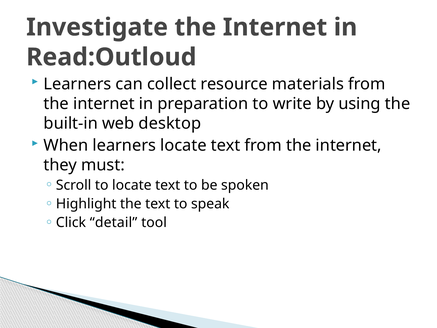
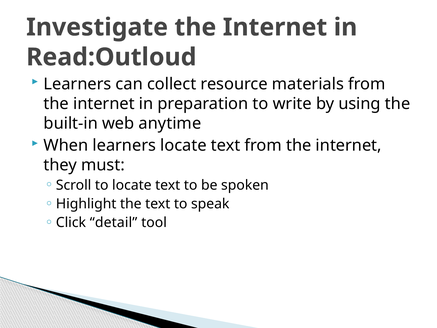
desktop: desktop -> anytime (170, 123)
